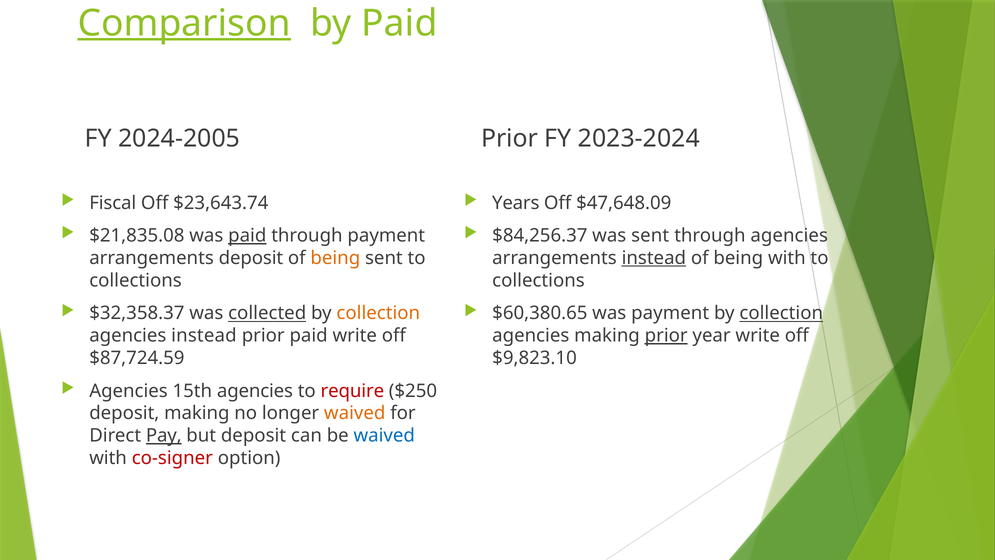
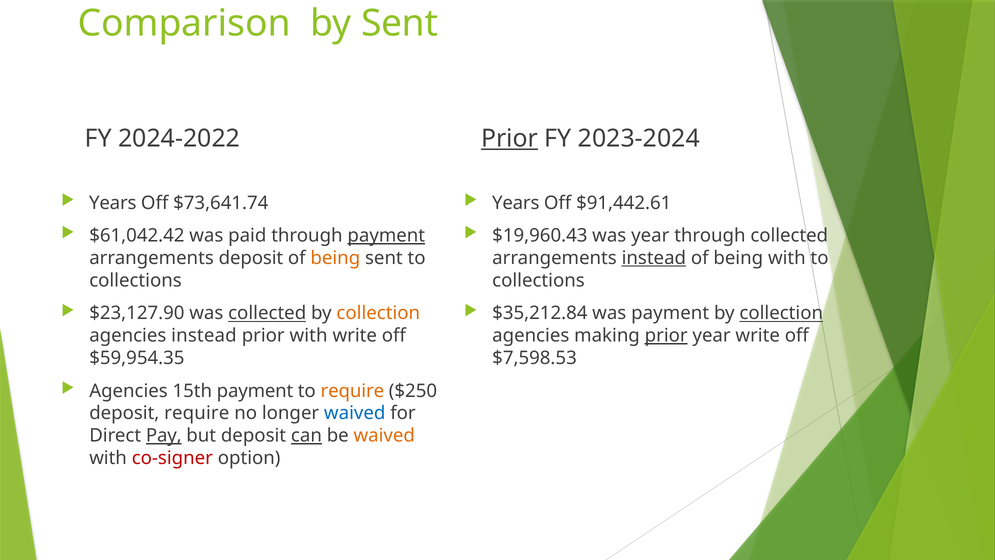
Comparison underline: present -> none (184, 23)
by Paid: Paid -> Sent (400, 23)
2024-2005: 2024-2005 -> 2024-2022 (179, 139)
Prior underline: none -> present (510, 139)
Fiscal: Fiscal -> Years (113, 203)
$23,643.74: $23,643.74 -> $73,641.74 (221, 203)
$47,648.09: $47,648.09 -> $91,442.61 (624, 203)
$21,835.08: $21,835.08 -> $61,042.42 (137, 236)
paid underline: present -> none (247, 236)
payment underline: none -> present (386, 236)
$84,256.37: $84,256.37 -> $19,960.43 (540, 236)
was sent: sent -> year (650, 236)
through agencies: agencies -> collected (789, 236)
$32,358.37: $32,358.37 -> $23,127.90 (137, 313)
$60,380.65: $60,380.65 -> $35,212.84 (540, 313)
prior paid: paid -> with (309, 336)
$87,724.59: $87,724.59 -> $59,954.35 (137, 358)
$9,823.10: $9,823.10 -> $7,598.53 (535, 358)
15th agencies: agencies -> payment (255, 391)
require colour: red -> orange (352, 391)
deposit making: making -> require (197, 413)
waived colour: orange -> blue (355, 413)
can underline: none -> present (306, 435)
waived colour: blue -> orange (384, 435)
